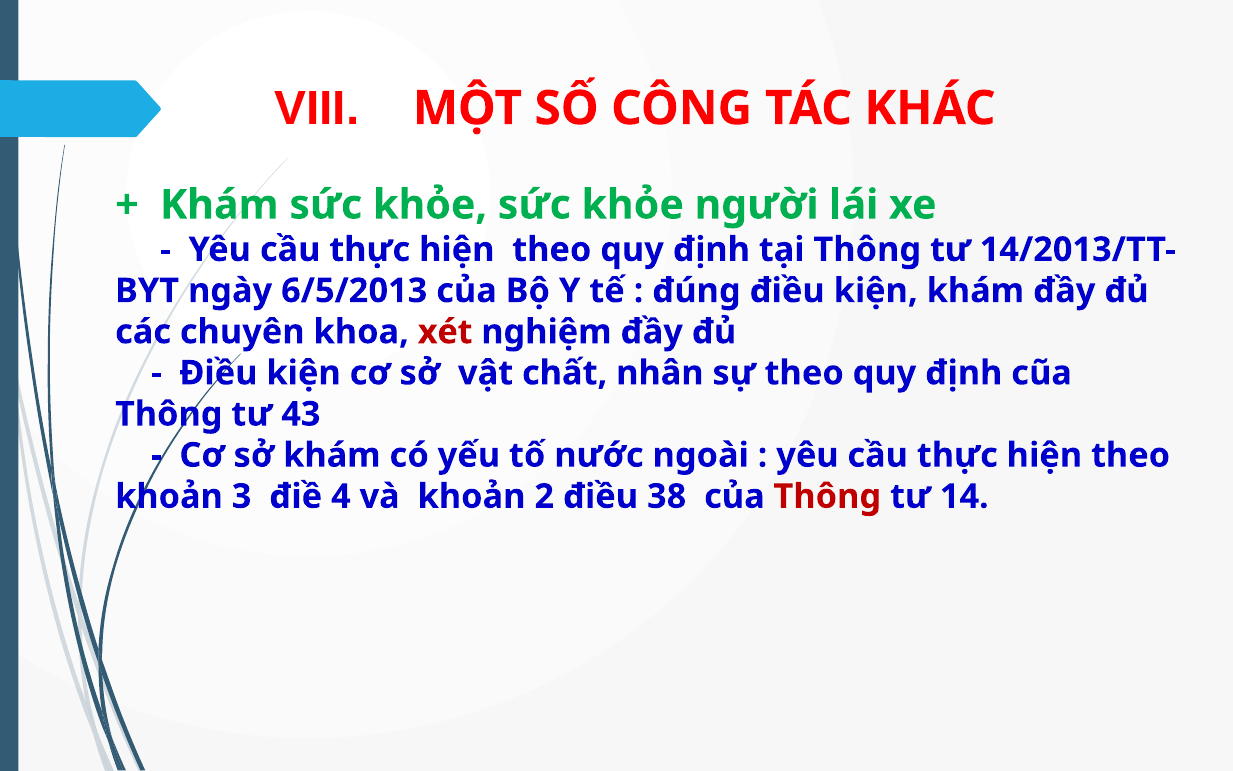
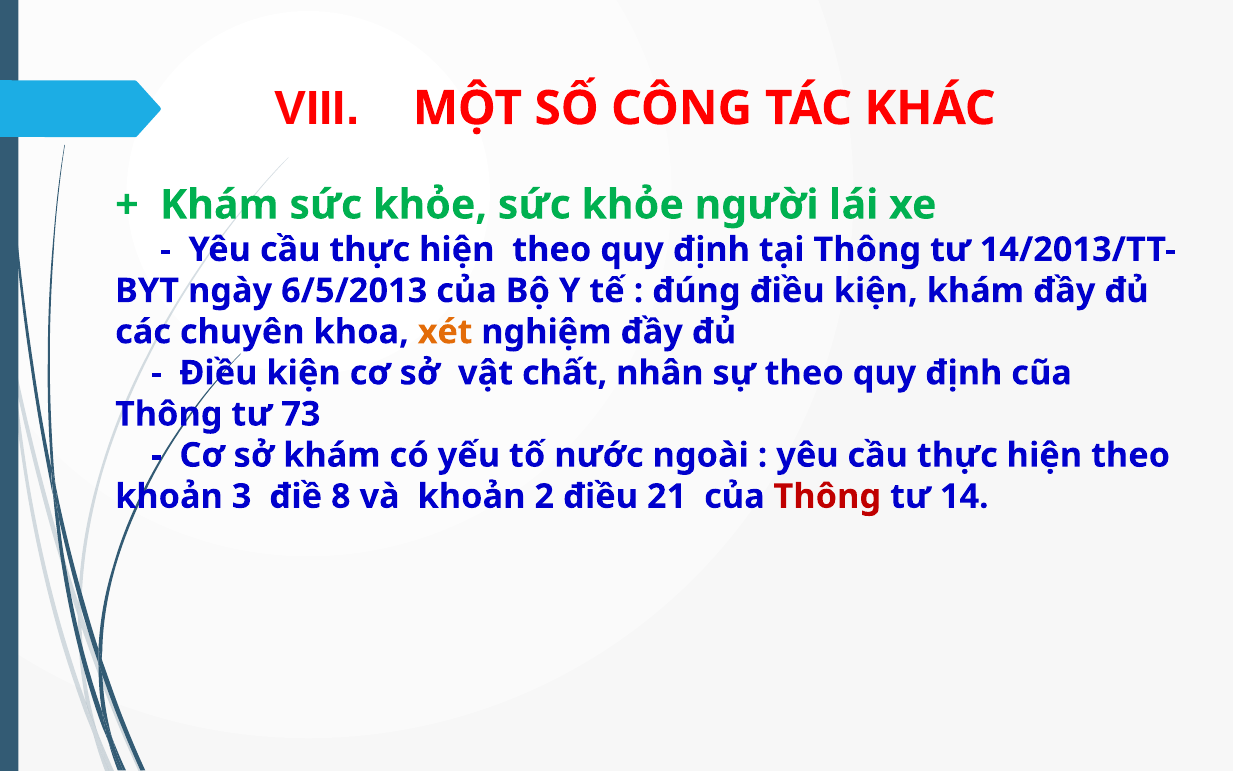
xét colour: red -> orange (445, 332)
43: 43 -> 73 (301, 414)
4: 4 -> 8 (341, 496)
38: 38 -> 21 (667, 496)
